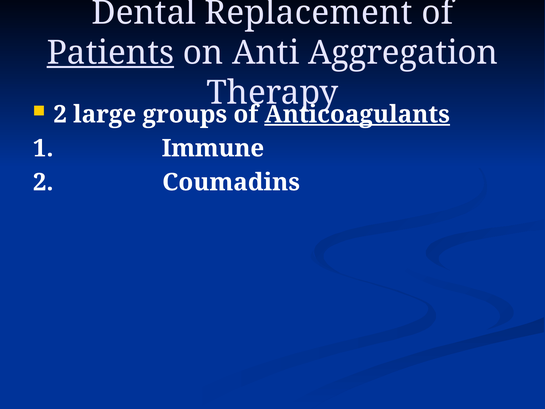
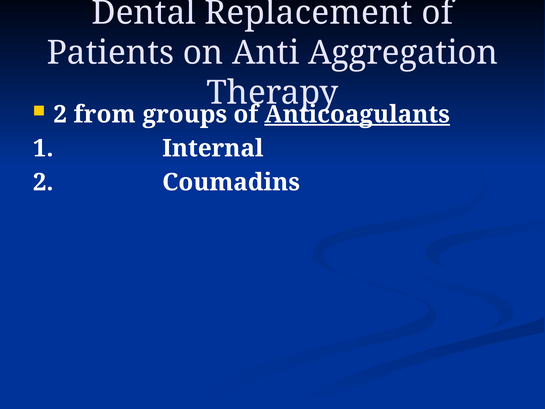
Patients underline: present -> none (110, 53)
large: large -> from (105, 114)
Immune: Immune -> Internal (213, 148)
